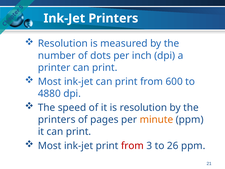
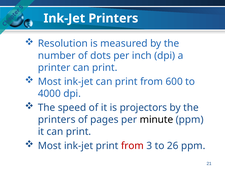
4880: 4880 -> 4000 (49, 93)
is resolution: resolution -> projectors (143, 107)
minute colour: orange -> black (156, 119)
